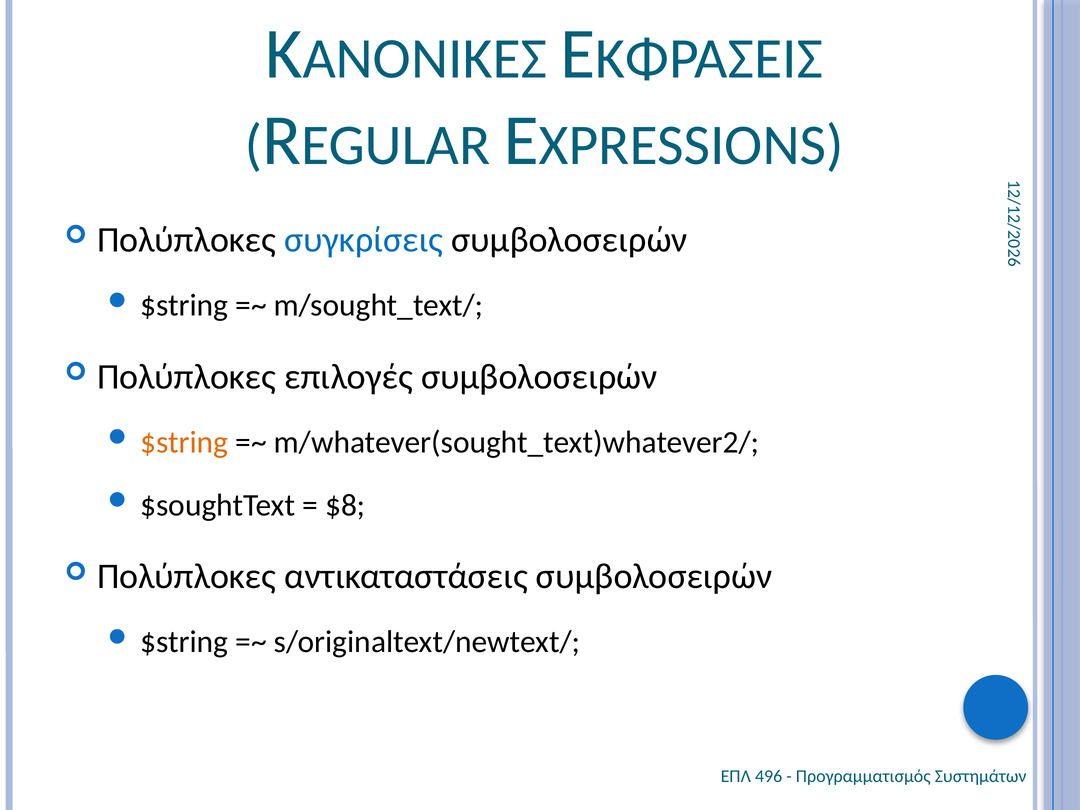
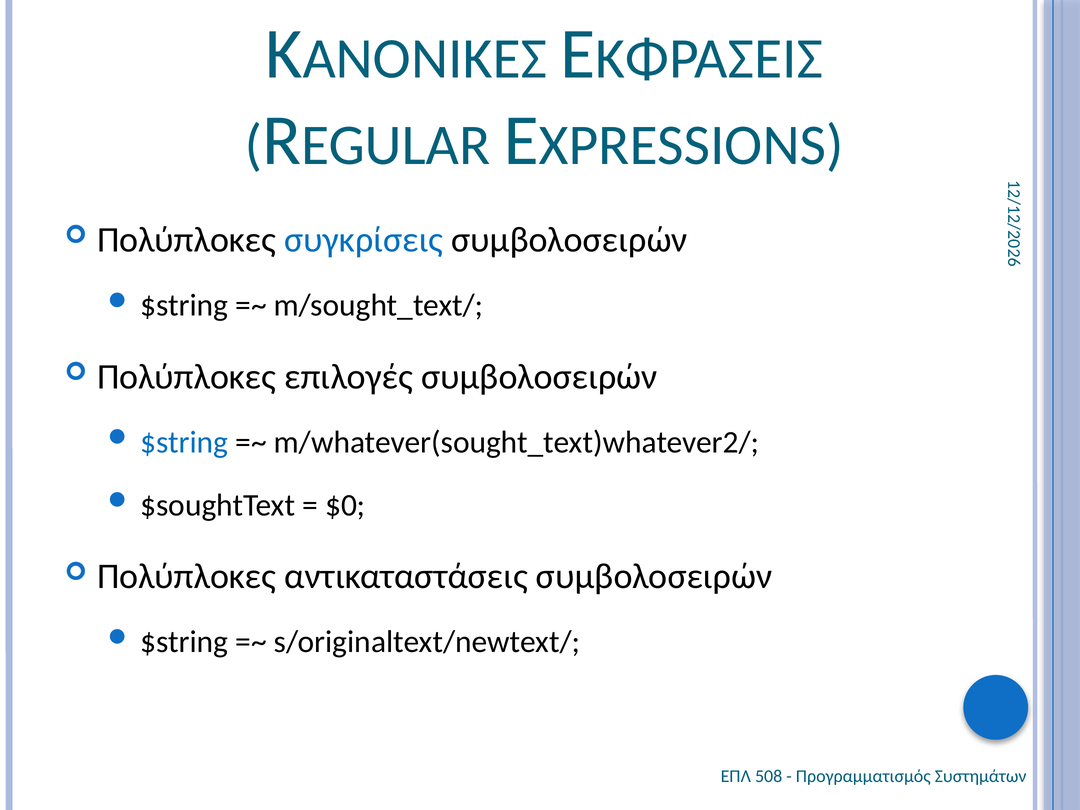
$string colour: orange -> blue (184, 442)
$8: $8 -> $0 (345, 505)
496: 496 -> 508 (769, 777)
